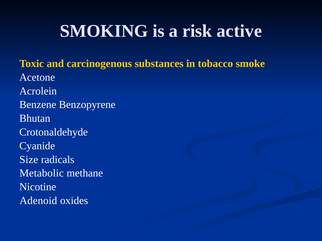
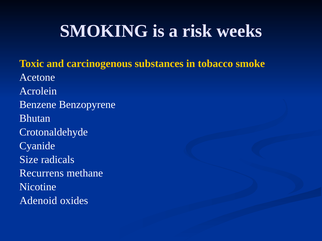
active: active -> weeks (239, 31)
Metabolic: Metabolic -> Recurrens (42, 174)
